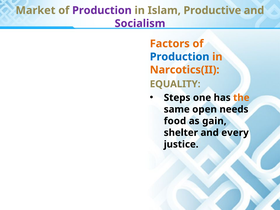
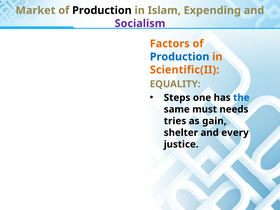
Production colour: purple -> black (102, 10)
Productive: Productive -> Expending (212, 10)
Narcotics(II: Narcotics(II -> Scientific(II (185, 70)
the colour: orange -> blue (241, 98)
open: open -> must (205, 109)
food: food -> tries (175, 121)
